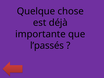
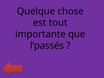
déjà: déjà -> tout (58, 23)
